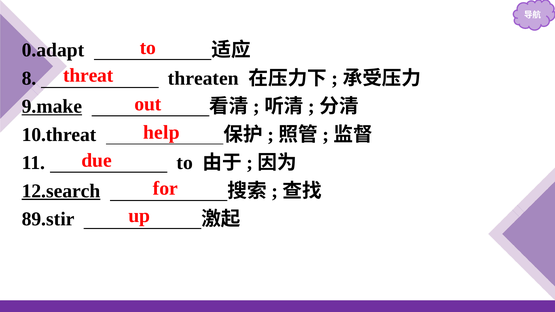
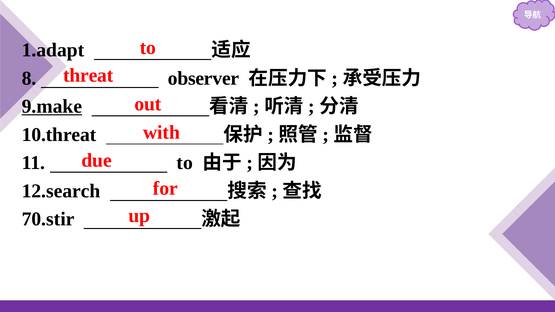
0.adapt: 0.adapt -> 1.adapt (53, 50)
threaten: threaten -> observer (203, 78)
help: help -> with (161, 132)
12.search underline: present -> none (61, 191)
89.stir: 89.stir -> 70.stir (48, 219)
